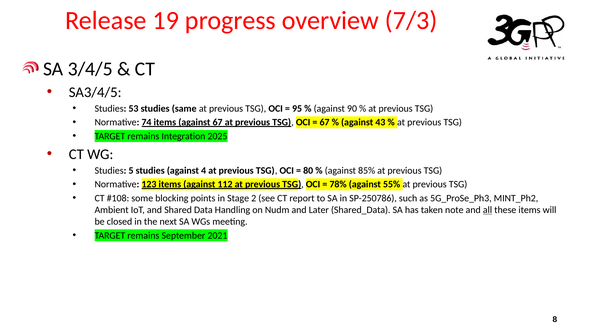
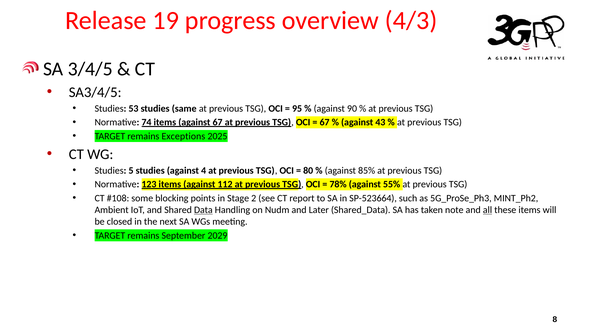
7/3: 7/3 -> 4/3 (411, 20)
Integration: Integration -> Exceptions (183, 136)
SP-250786: SP-250786 -> SP-523664 (373, 198)
Data underline: none -> present (203, 209)
2021: 2021 -> 2029 (217, 235)
